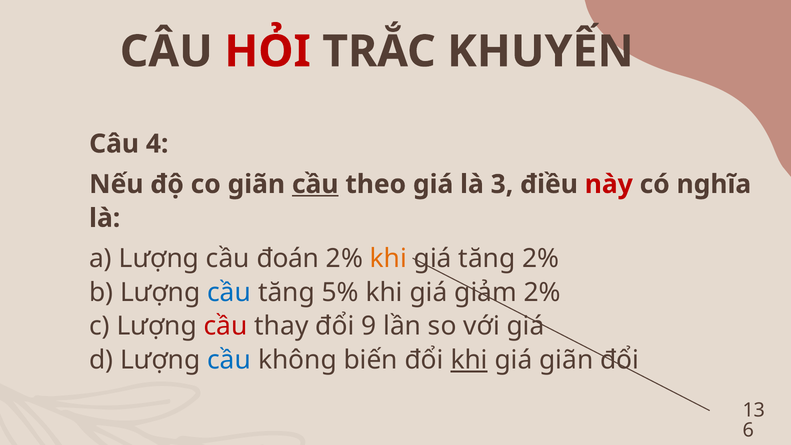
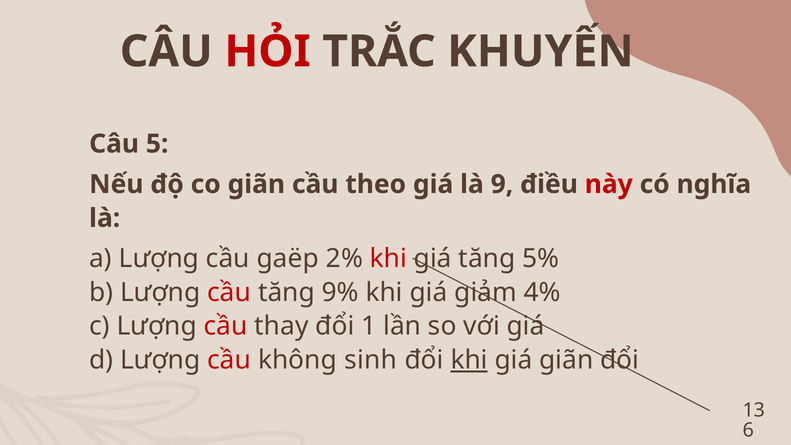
4: 4 -> 5 (157, 144)
cầu underline: present -> none (315, 184)
3: 3 -> 9 (502, 184)
đoán: đoán -> gaëp (288, 259)
khi colour: orange -> red (388, 259)
tăng 2%: 2% -> 5% (541, 259)
cầu colour: blue -> red (229, 292)
5%: 5% -> 9% (340, 292)
giảm 2%: 2% -> 4% (542, 292)
9: 9 -> 1 (369, 326)
cầu colour: blue -> red (229, 360)
biến: biến -> sinh (371, 360)
